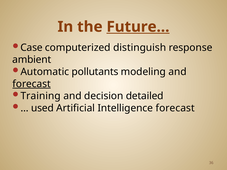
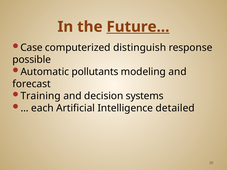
ambient: ambient -> possible (32, 60)
forecast underline: present -> none (32, 84)
detailed: detailed -> systems (145, 96)
used: used -> each (42, 108)
Intelligence forecast: forecast -> detailed (175, 108)
